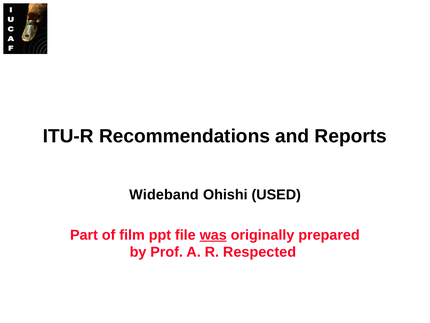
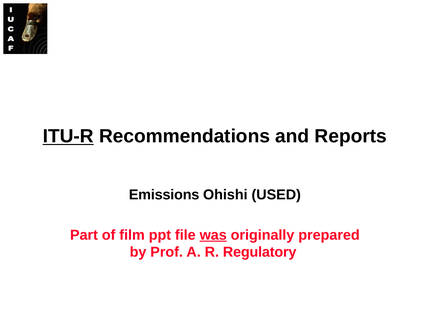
ITU-R underline: none -> present (68, 136)
Wideband: Wideband -> Emissions (164, 195)
Respected: Respected -> Regulatory (260, 252)
